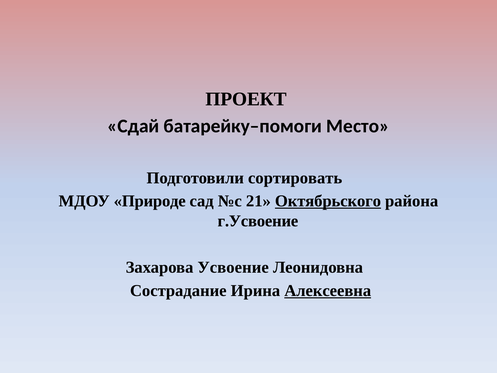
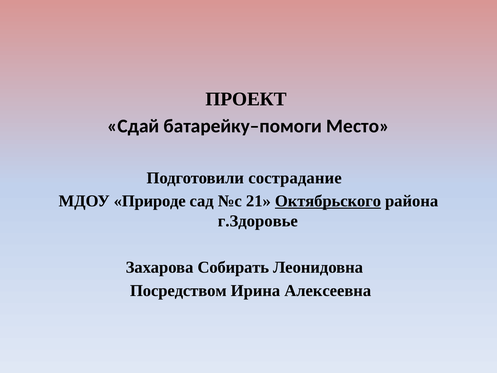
сортировать: сортировать -> сострадание (295, 178)
г.Усвоение: г.Усвоение -> г.Здоровье (258, 221)
Усвоение: Усвоение -> Собирать (233, 267)
Сострадание: Сострадание -> Посредством (178, 290)
Алексеевна underline: present -> none (328, 290)
